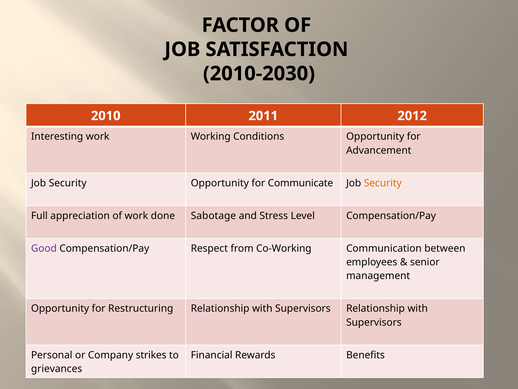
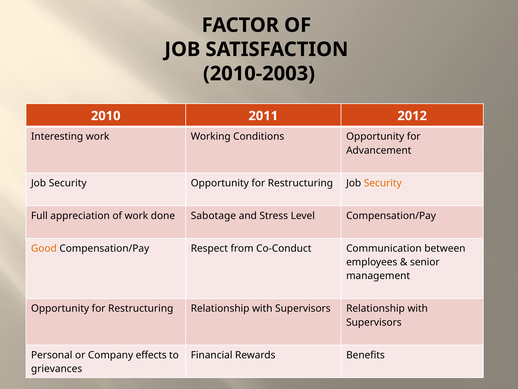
2010-2030: 2010-2030 -> 2010-2003 (259, 74)
Security Opportunity for Communicate: Communicate -> Restructuring (300, 183)
Good colour: purple -> orange (44, 248)
Co-Working: Co-Working -> Co-Conduct (284, 248)
strikes: strikes -> effects (151, 355)
